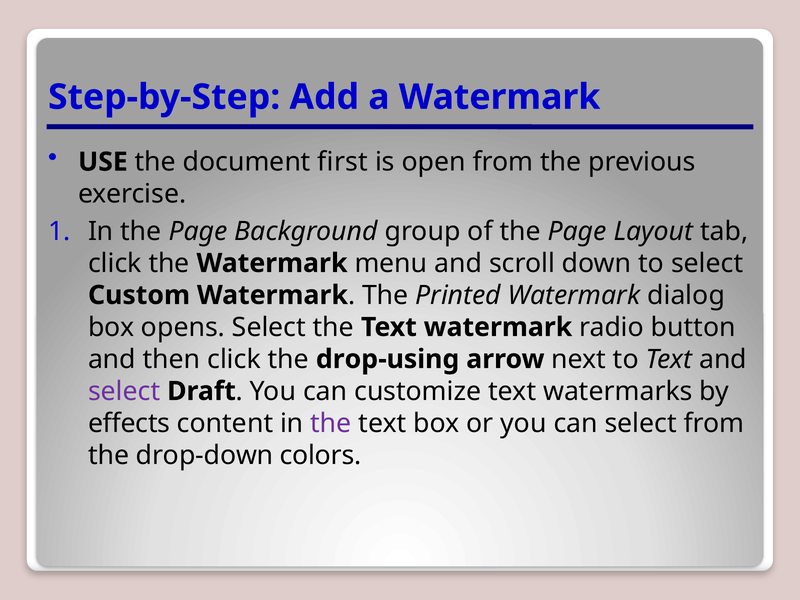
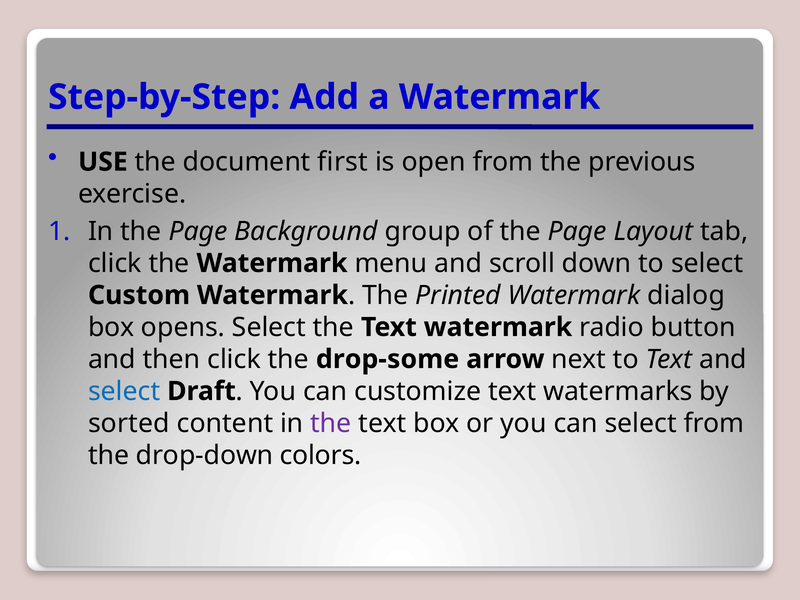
drop-using: drop-using -> drop-some (388, 359)
select colour: purple -> blue (124, 391)
effects: effects -> sorted (129, 423)
